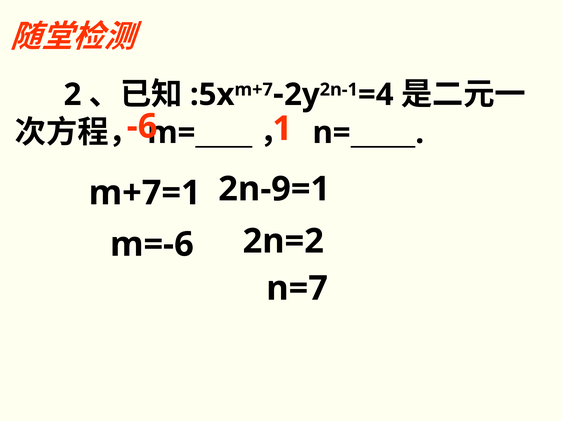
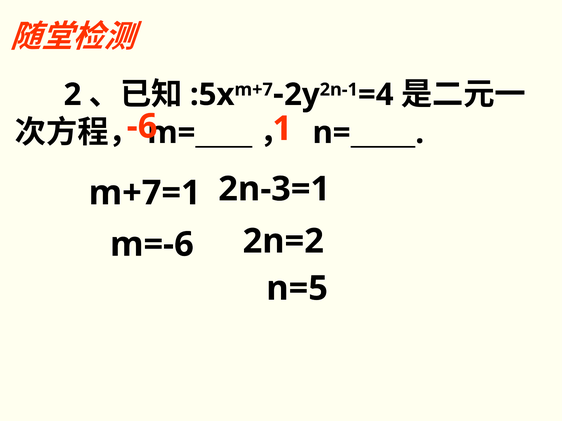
2n-9=1: 2n-9=1 -> 2n-3=1 (274, 189)
n=7: n=7 -> n=5 (297, 289)
